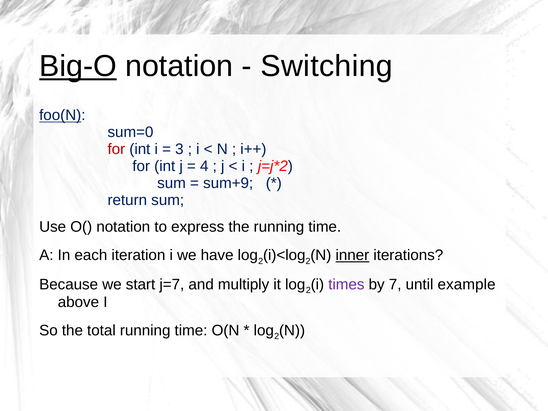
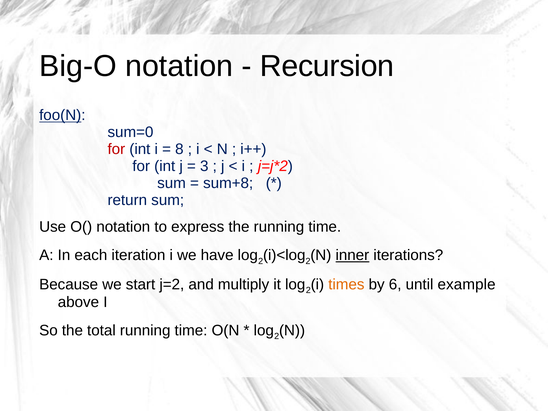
Big-O underline: present -> none (78, 66)
Switching: Switching -> Recursion (327, 66)
3: 3 -> 8 (179, 149)
4: 4 -> 3 (204, 166)
sum+9: sum+9 -> sum+8 (228, 183)
j=7: j=7 -> j=2 (172, 284)
times colour: purple -> orange (346, 284)
7: 7 -> 6 (395, 284)
